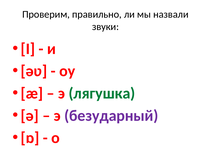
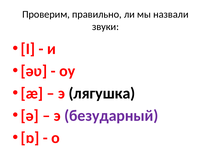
лягушка colour: green -> black (102, 93)
